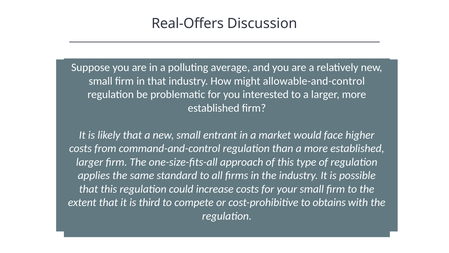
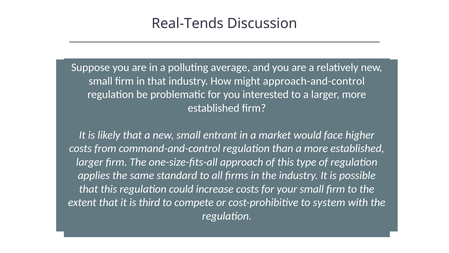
Real-Offers: Real-Offers -> Real-Tends (188, 24)
allowable-and-control: allowable-and-control -> approach-and-control (314, 81)
obtains: obtains -> system (329, 202)
